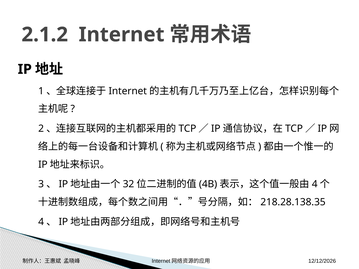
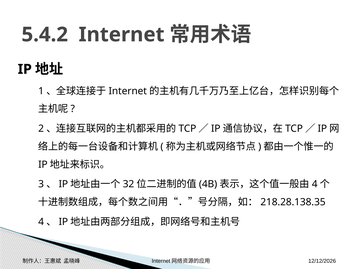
2.1.2: 2.1.2 -> 5.4.2 (45, 35)
